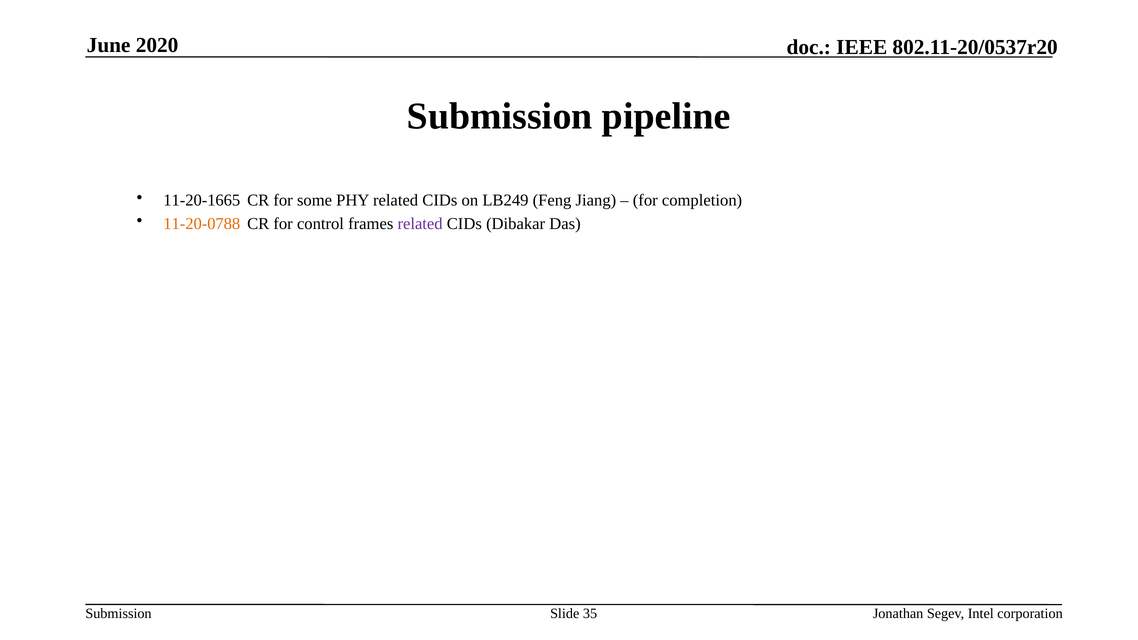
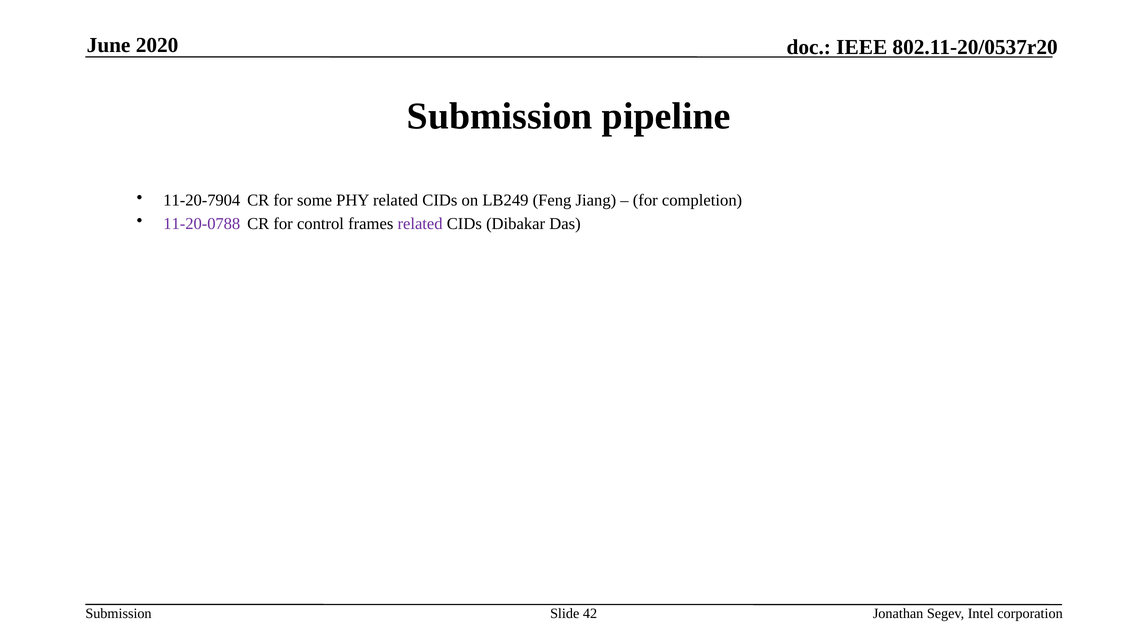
11-20-1665: 11-20-1665 -> 11-20-7904 (202, 200)
11-20-0788 colour: orange -> purple (202, 224)
35: 35 -> 42 (590, 614)
